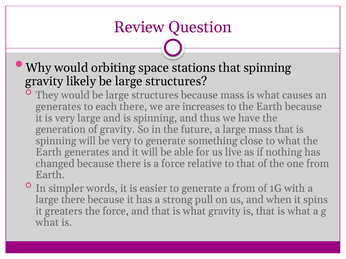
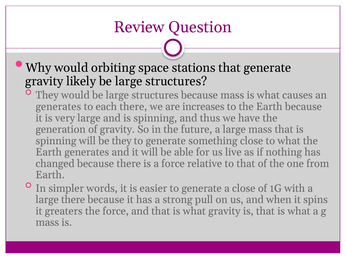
that spinning: spinning -> generate (267, 68)
be very: very -> they (122, 141)
a from: from -> close (244, 189)
what: what -> mass (47, 223)
